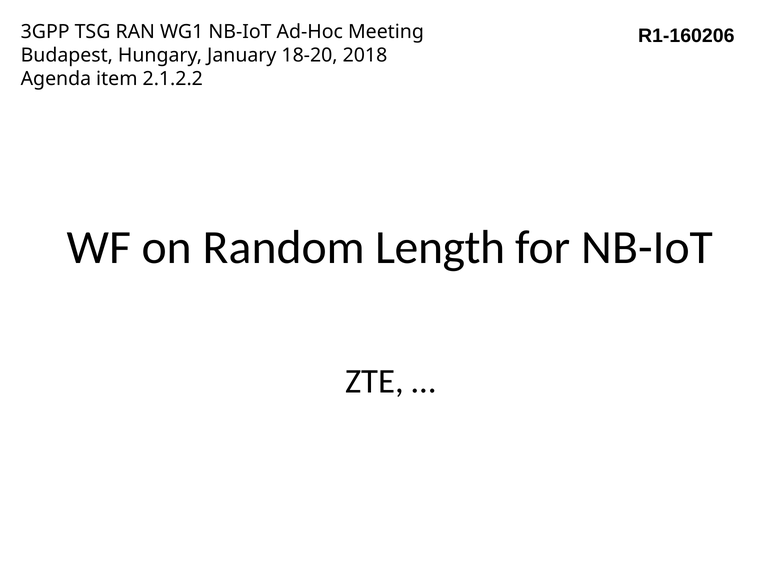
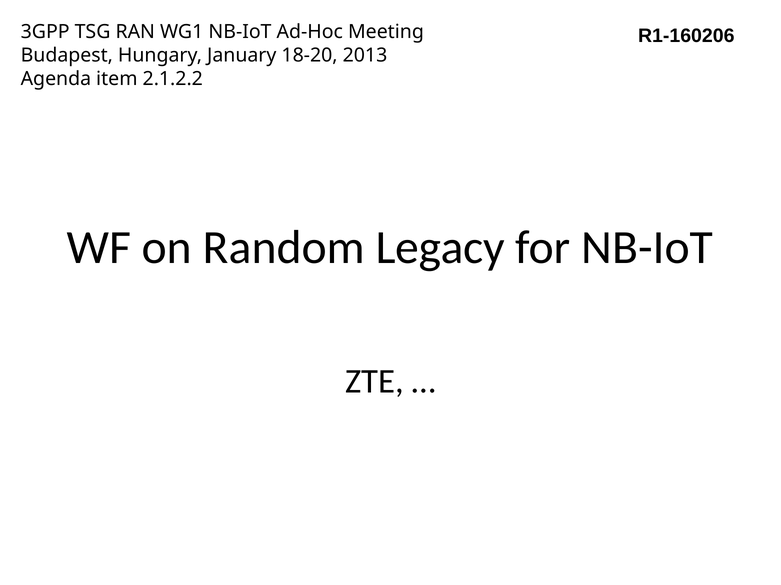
2018: 2018 -> 2013 (365, 55)
Length: Length -> Legacy (440, 248)
